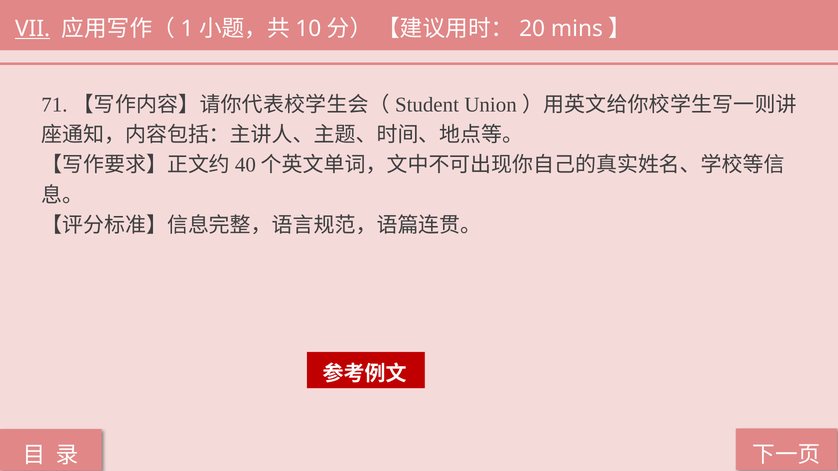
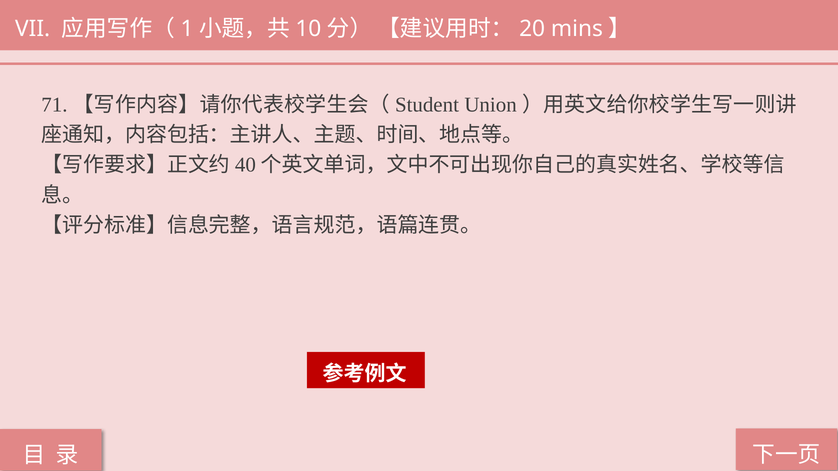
VII underline: present -> none (33, 29)
